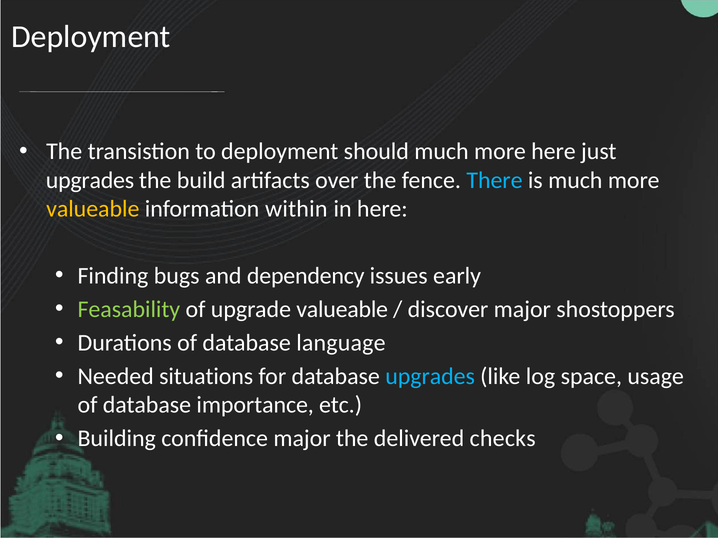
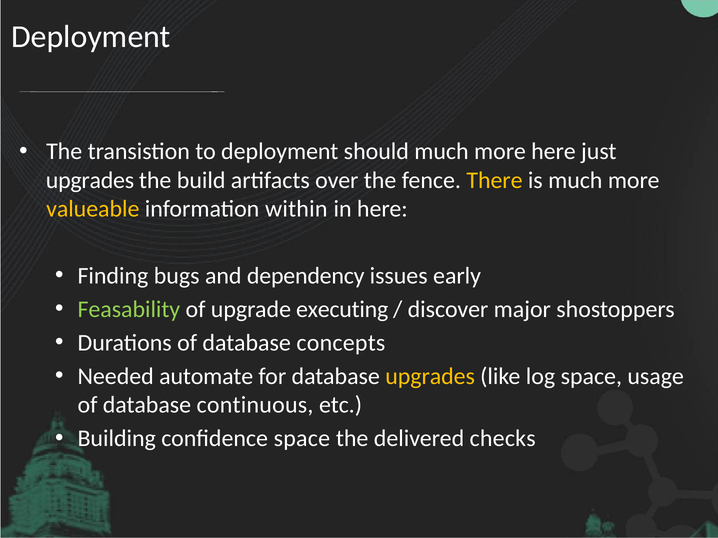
There colour: light blue -> yellow (494, 180)
upgrade valueable: valueable -> executing (342, 310)
language: language -> concepts (341, 343)
situations: situations -> automate (206, 377)
upgrades colour: light blue -> yellow (430, 377)
importance: importance -> continuous (255, 405)
confidence major: major -> space (302, 439)
